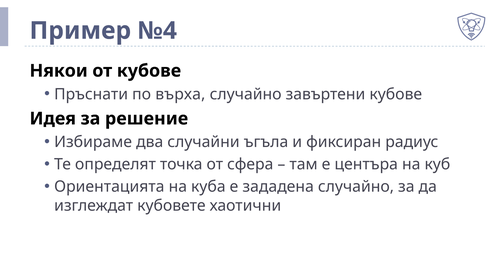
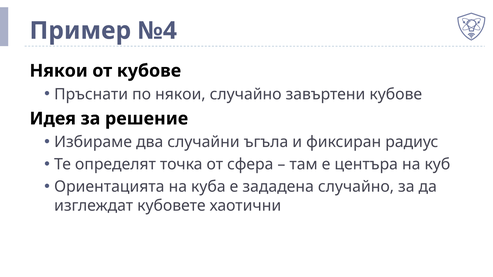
по върха: върха -> някои (180, 94)
